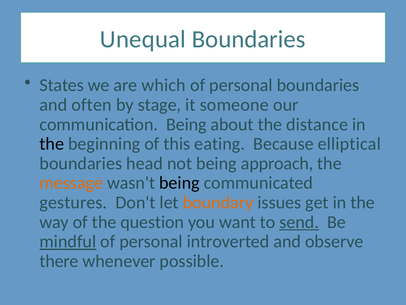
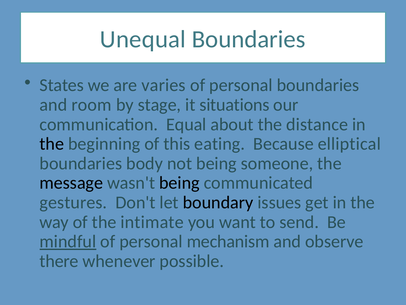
which: which -> varies (164, 85)
often: often -> room (92, 105)
someone: someone -> situations (234, 105)
communication Being: Being -> Equal (186, 124)
head: head -> body (145, 163)
approach: approach -> someone (277, 163)
message colour: orange -> black (71, 183)
boundary colour: orange -> black (218, 202)
question: question -> intimate (152, 222)
send underline: present -> none (299, 222)
introverted: introverted -> mechanism (228, 241)
